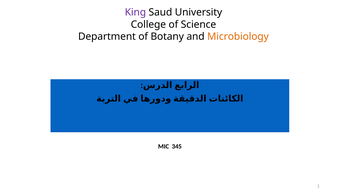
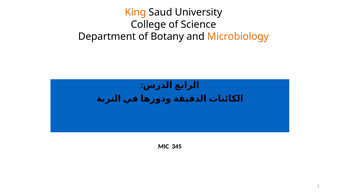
King colour: purple -> orange (135, 12)
